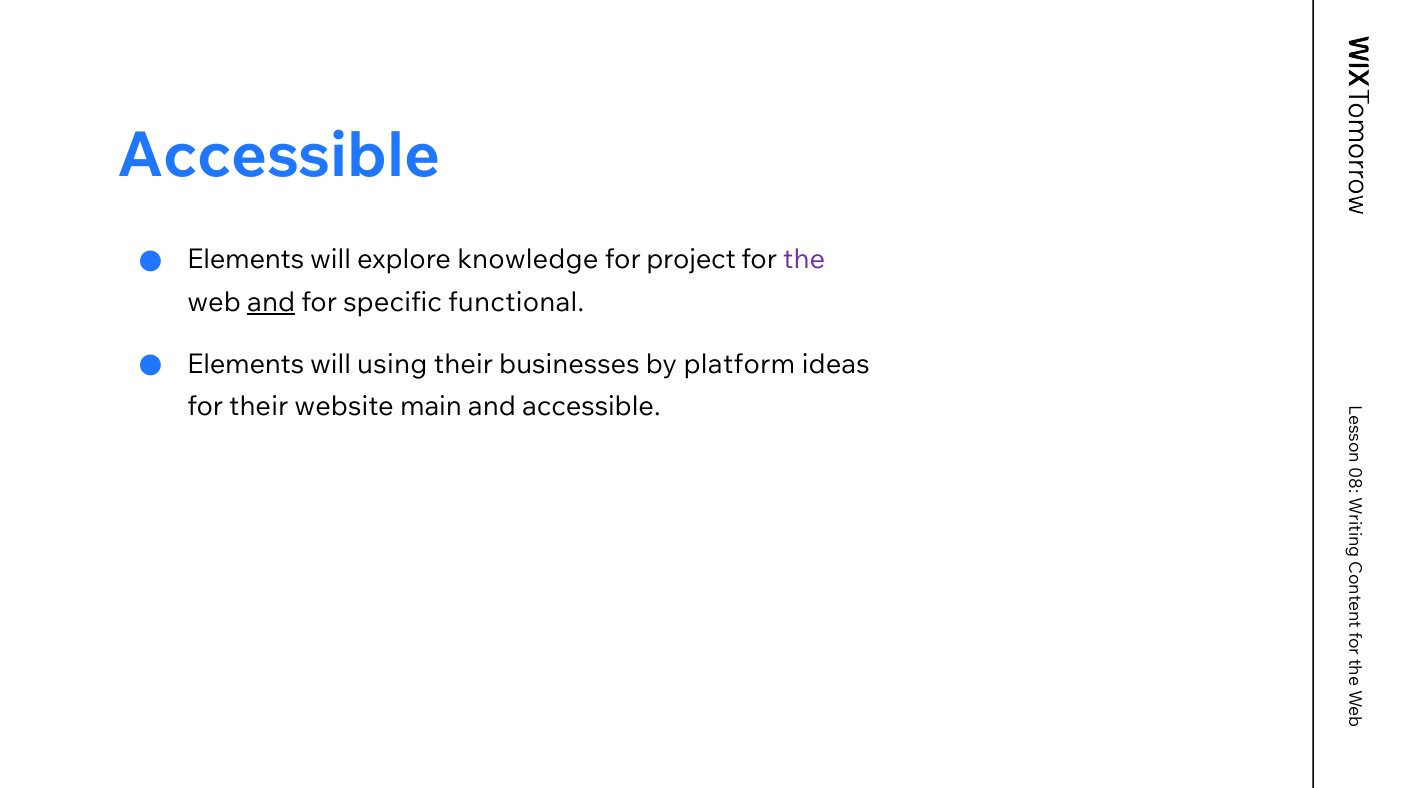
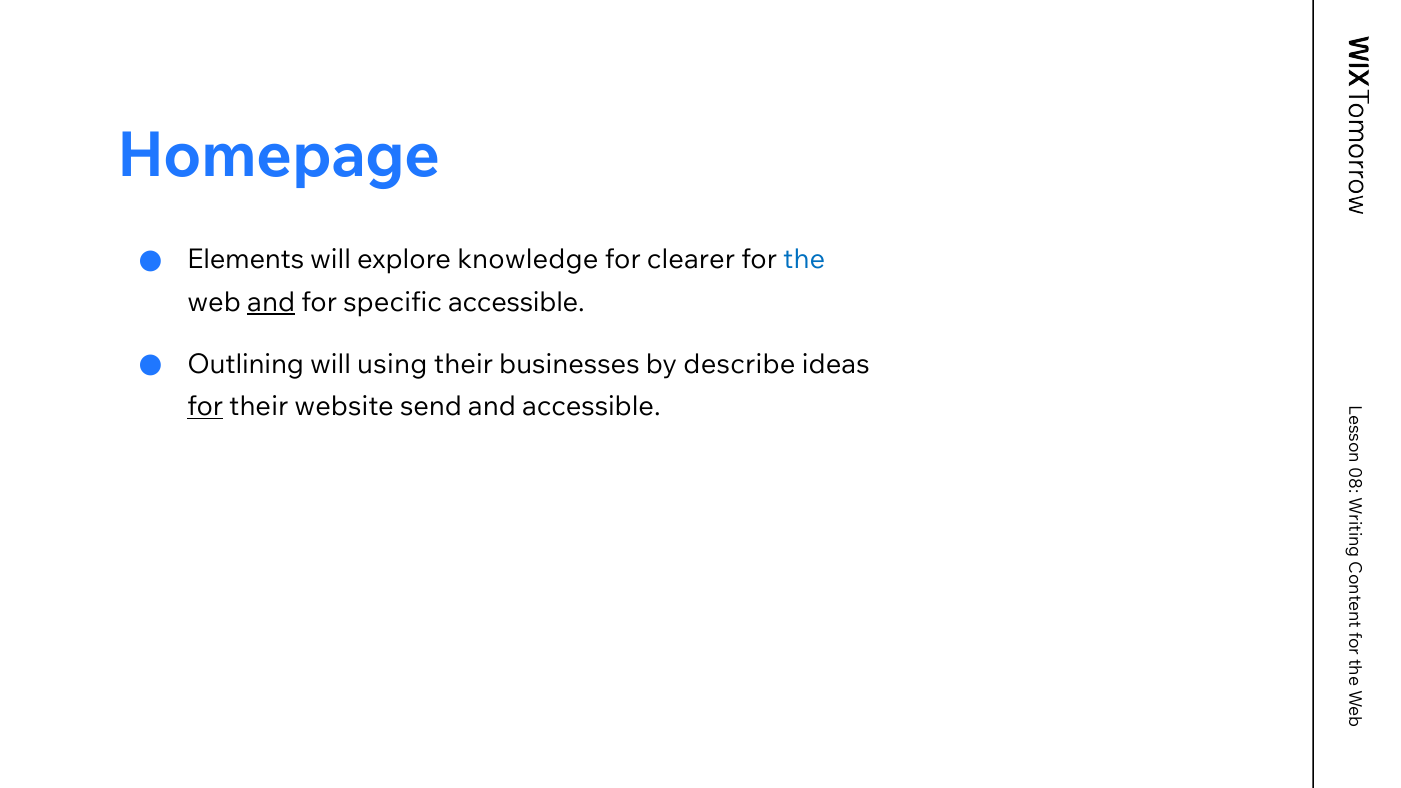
Accessible: Accessible -> Homepage (279, 156)
project: project -> clearer (691, 260)
the colour: purple -> blue (804, 260)
specific functional: functional -> accessible (516, 302)
Elements: Elements -> Outlining (246, 364)
platform: platform -> describe (740, 364)
for underline: none -> present (205, 407)
main: main -> send (431, 407)
